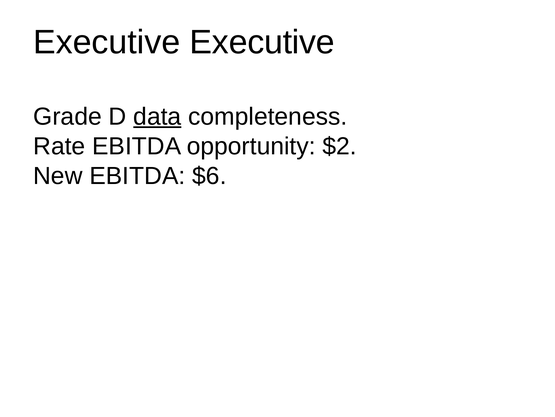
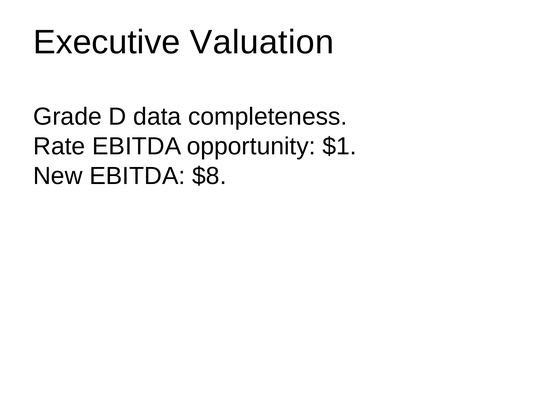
Executive Executive: Executive -> Valuation (262, 42)
data underline: present -> none (157, 116)
$2: $2 -> $1 (340, 146)
$6: $6 -> $8 (209, 176)
